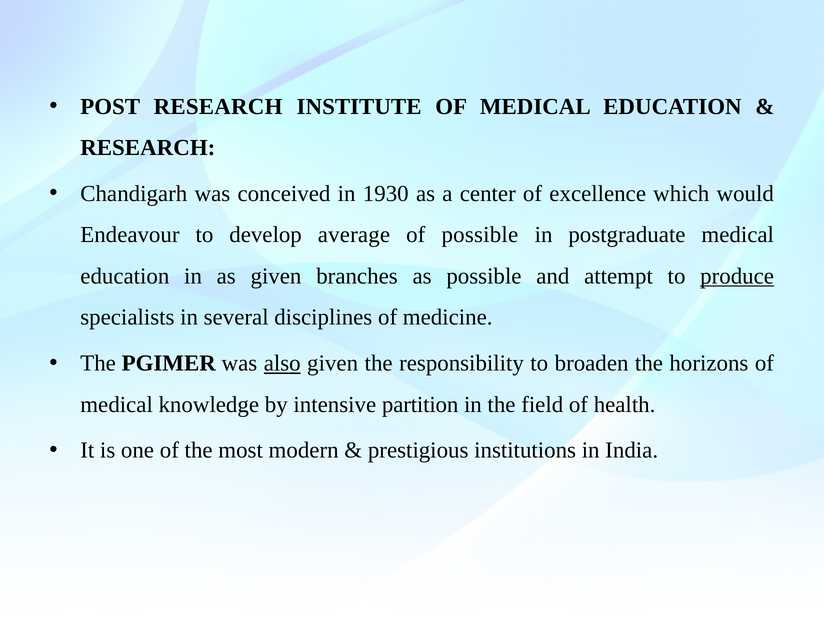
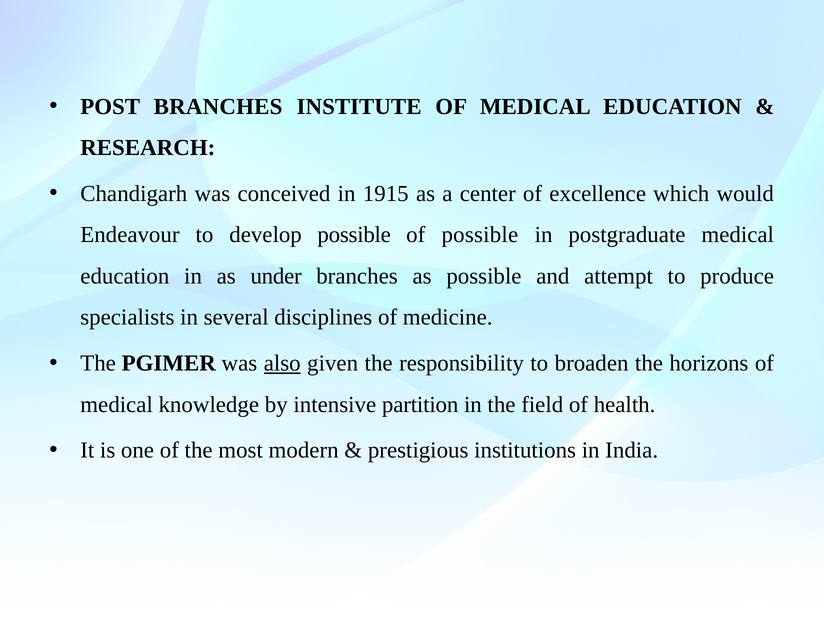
POST RESEARCH: RESEARCH -> BRANCHES (218, 107)
1930: 1930 -> 1915 (386, 194)
develop average: average -> possible (354, 235)
as given: given -> under (276, 276)
produce underline: present -> none (737, 276)
